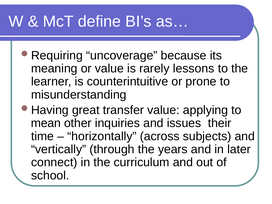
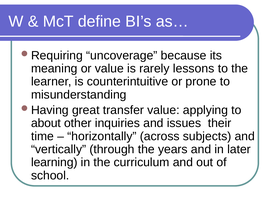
mean: mean -> about (46, 123)
connect: connect -> learning (54, 162)
